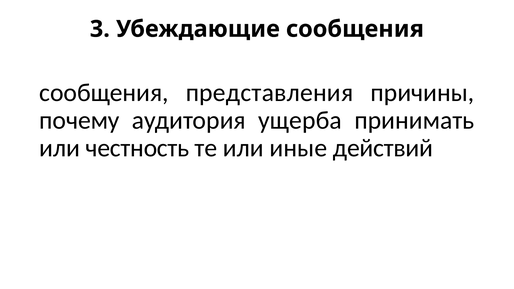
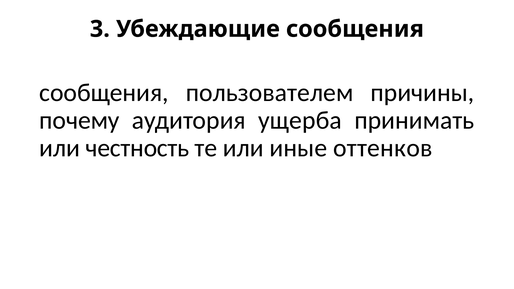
представления: представления -> пользователем (270, 93)
действий: действий -> оттенков (383, 148)
